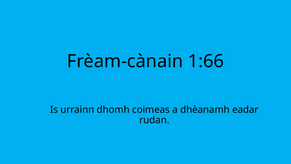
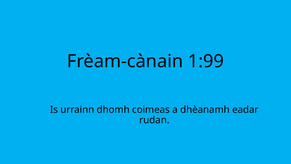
1:66: 1:66 -> 1:99 (206, 61)
